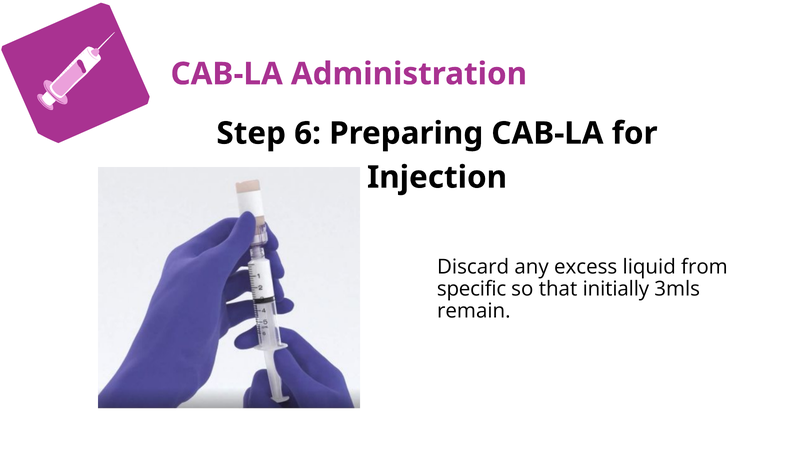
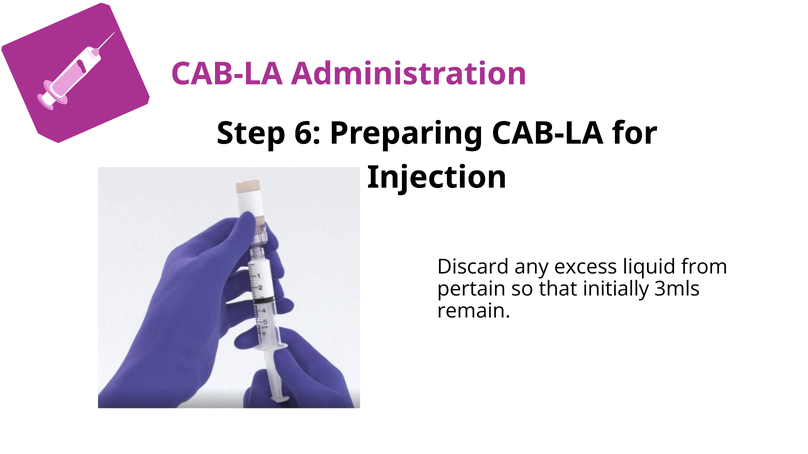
specific: specific -> pertain (472, 289)
